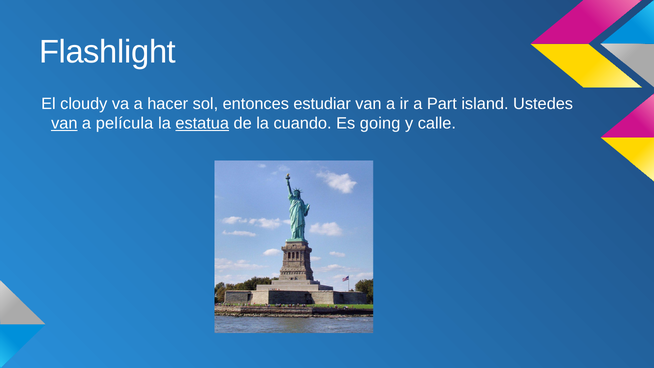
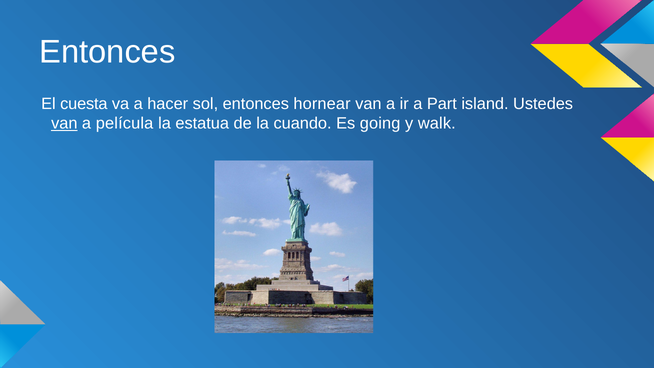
Flashlight: Flashlight -> Entonces (107, 52)
cloudy: cloudy -> cuesta (84, 104)
estudiar: estudiar -> hornear (322, 104)
estatua underline: present -> none (202, 123)
calle: calle -> walk (437, 123)
